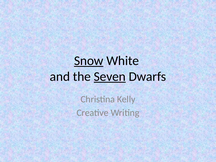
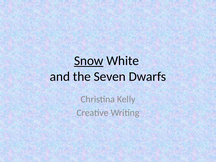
Seven underline: present -> none (110, 77)
